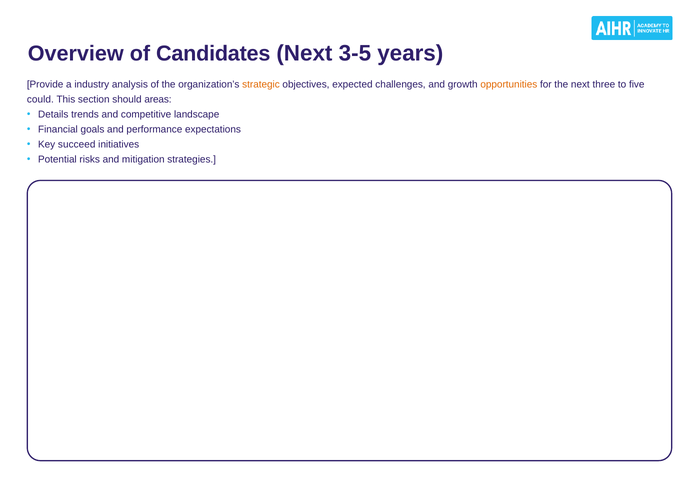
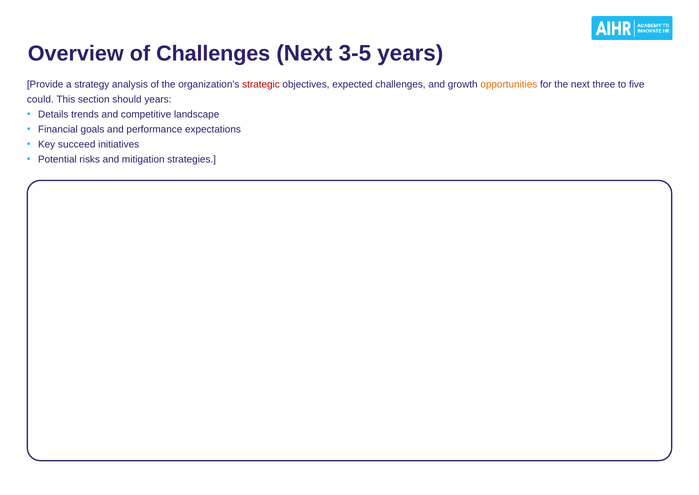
of Candidates: Candidates -> Challenges (213, 54)
industry: industry -> strategy (92, 84)
strategic colour: orange -> red (261, 84)
should areas: areas -> years (158, 99)
